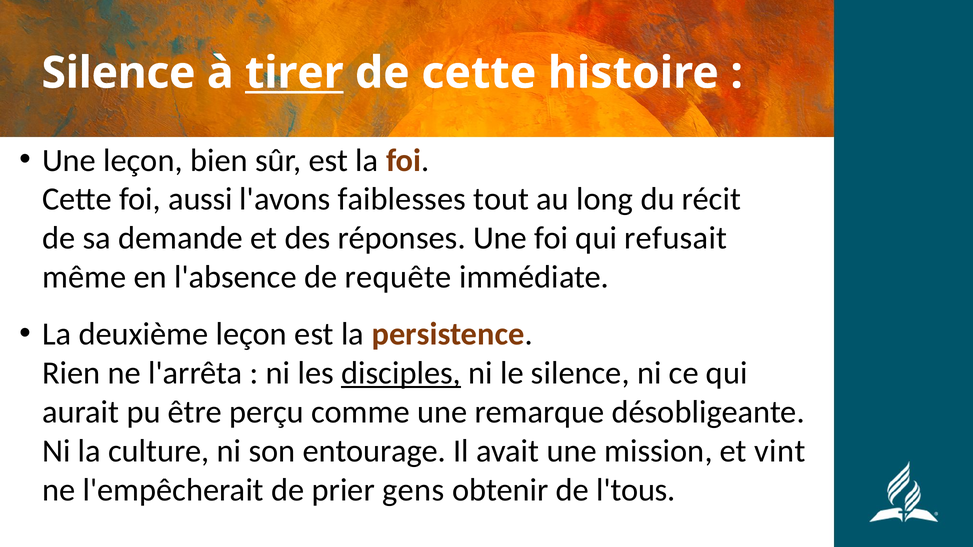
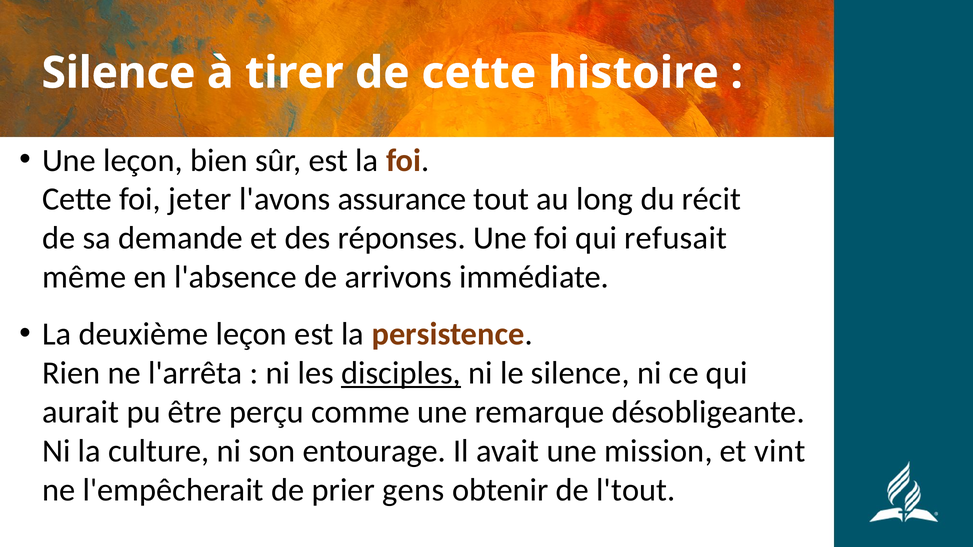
tirer underline: present -> none (294, 73)
aussi: aussi -> jeter (200, 199)
faiblesses: faiblesses -> assurance (402, 199)
requête: requête -> arrivons (398, 277)
l'tous: l'tous -> l'tout (636, 490)
